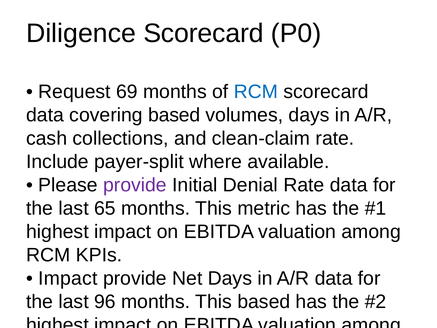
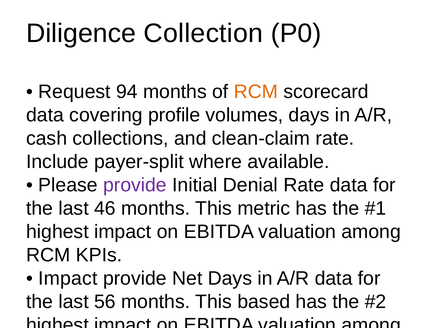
Diligence Scorecard: Scorecard -> Collection (203, 33)
69: 69 -> 94 (127, 92)
RCM colour: blue -> orange (256, 92)
covering based: based -> profile (174, 115)
65: 65 -> 46 (105, 208)
96: 96 -> 56 (105, 301)
